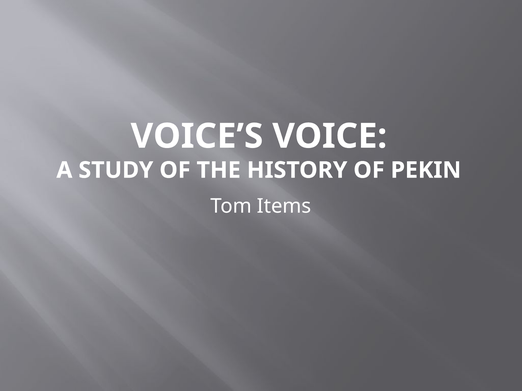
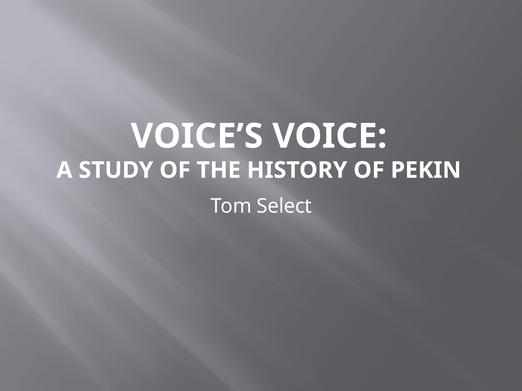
Items: Items -> Select (284, 206)
